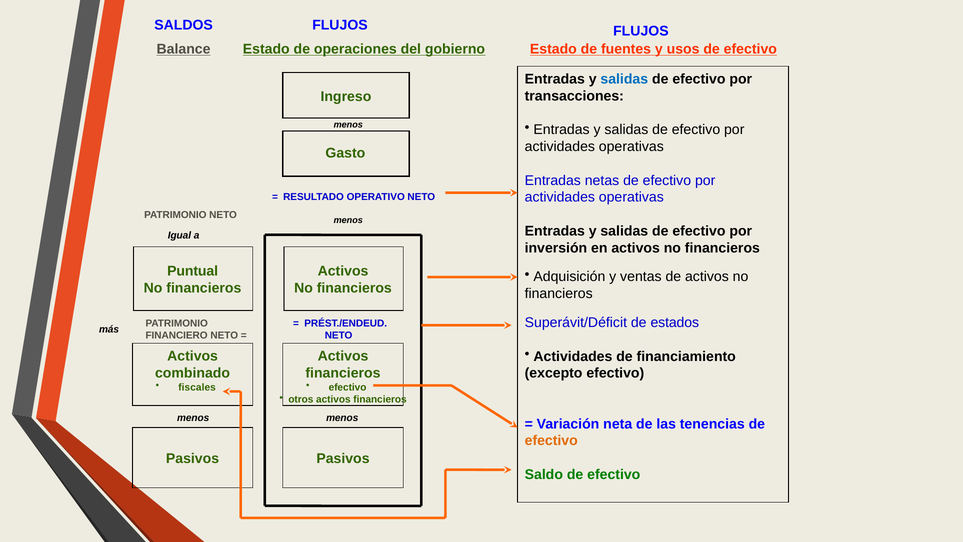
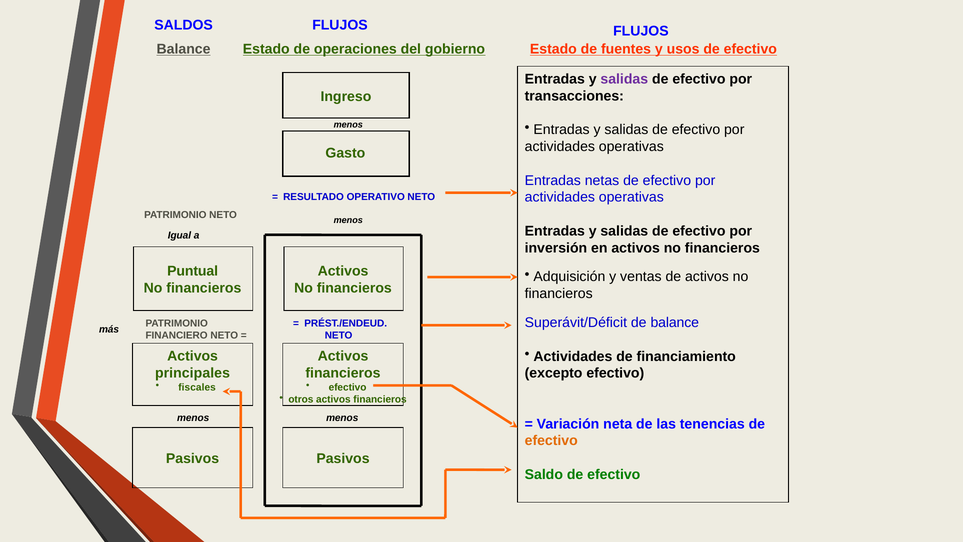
salidas colour: blue -> purple (624, 79)
de estados: estados -> balance (675, 322)
combinado: combinado -> principales (192, 373)
